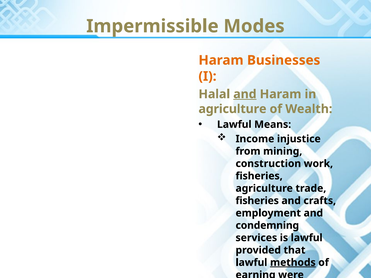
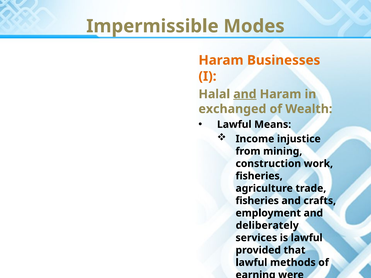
agriculture: agriculture -> exchanged (232, 109)
condemning: condemning -> deliberately (267, 226)
methods underline: present -> none (293, 263)
